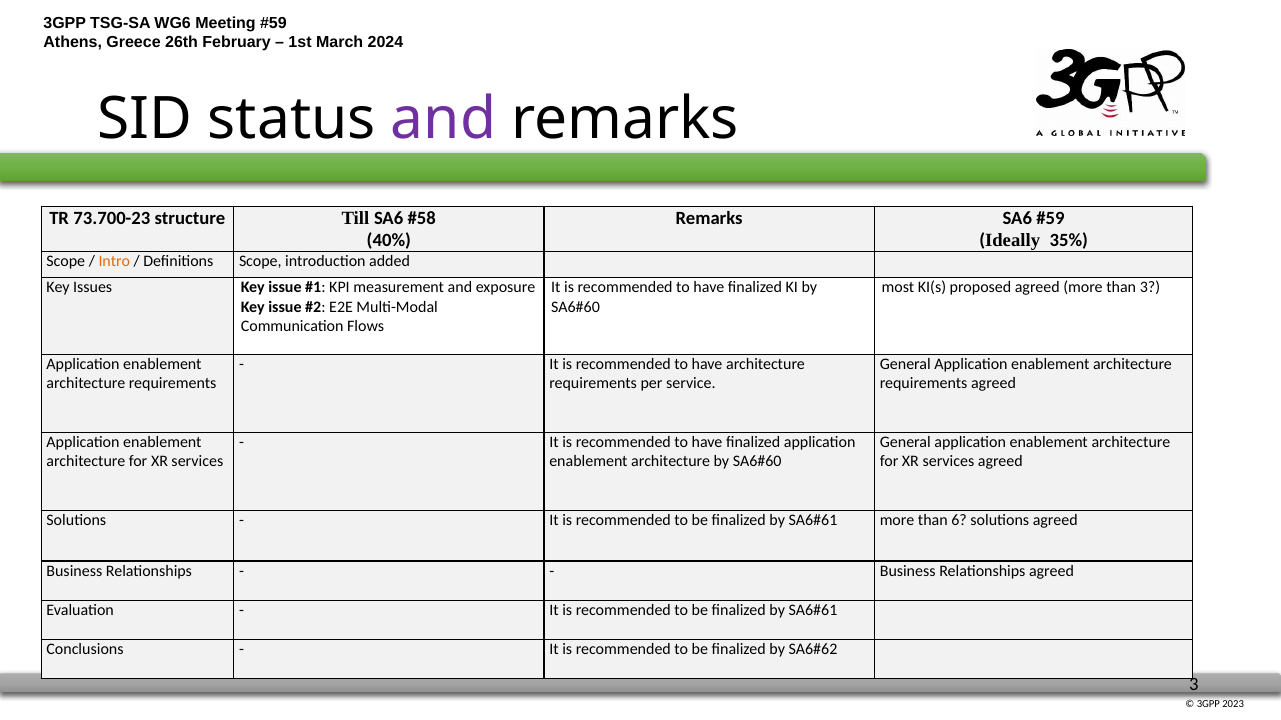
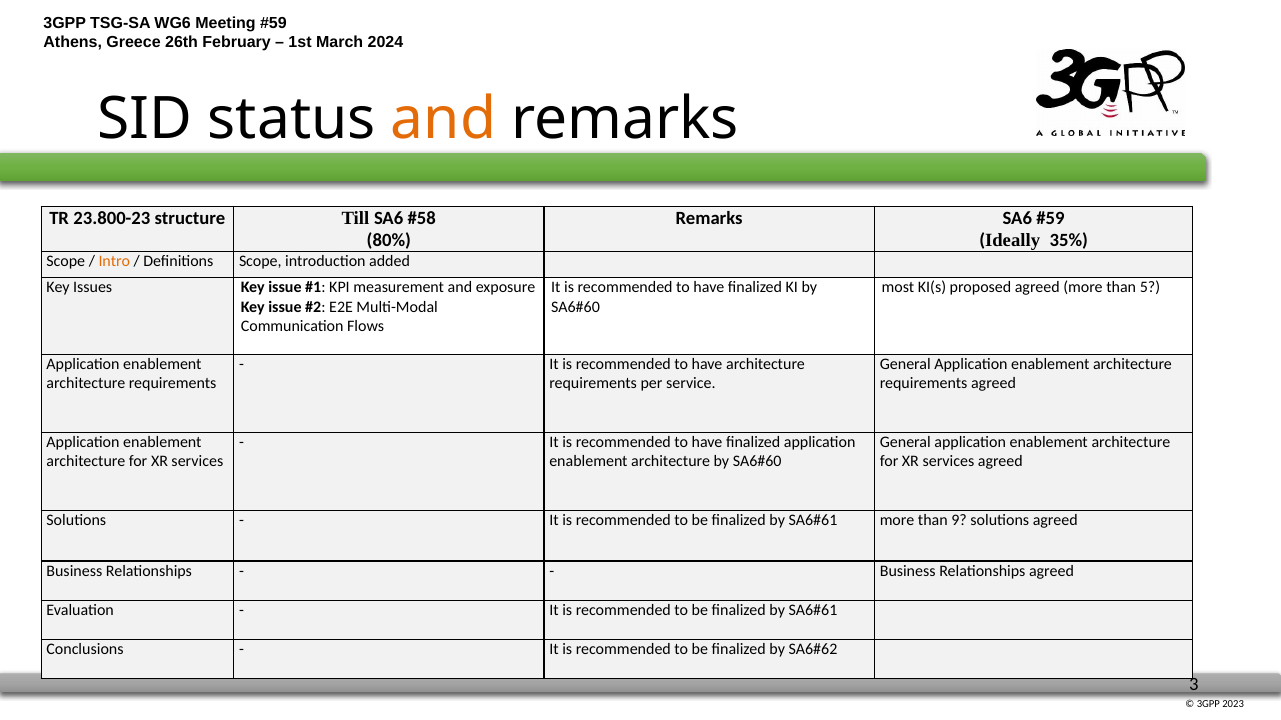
and colour: purple -> orange (443, 119)
73.700-23: 73.700-23 -> 23.800-23 (112, 218)
40%: 40% -> 80% (389, 241)
than 3: 3 -> 5 (1150, 288)
6: 6 -> 9 (959, 521)
